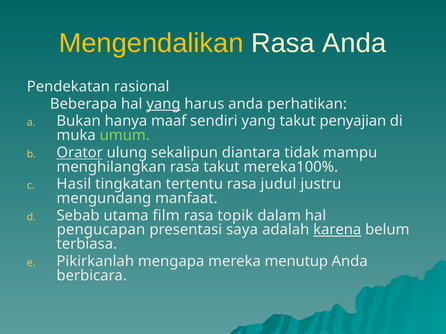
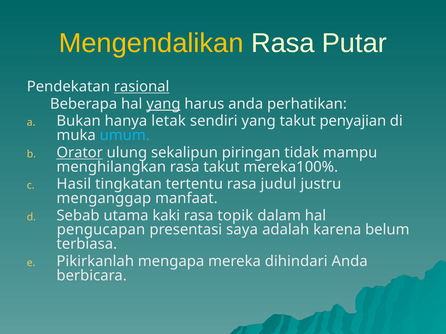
Rasa Anda: Anda -> Putar (354, 43)
rasional underline: none -> present (142, 87)
maaf: maaf -> letak (169, 121)
umum colour: light green -> light blue (125, 136)
diantara: diantara -> piringan (251, 153)
mengundang: mengundang -> menganggap (104, 199)
film: film -> kaki (166, 216)
karena underline: present -> none (337, 230)
menutup: menutup -> dihindari (296, 262)
